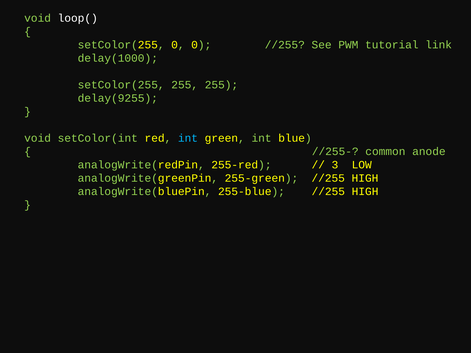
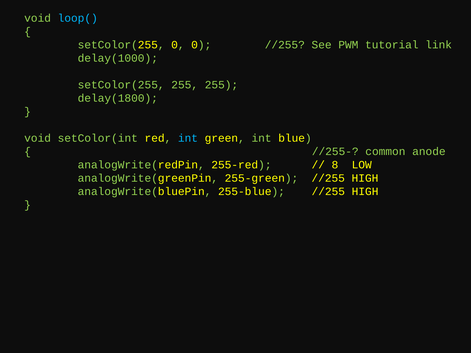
loop( colour: white -> light blue (78, 18)
delay(9255: delay(9255 -> delay(1800 (118, 98)
3: 3 -> 8 (335, 165)
